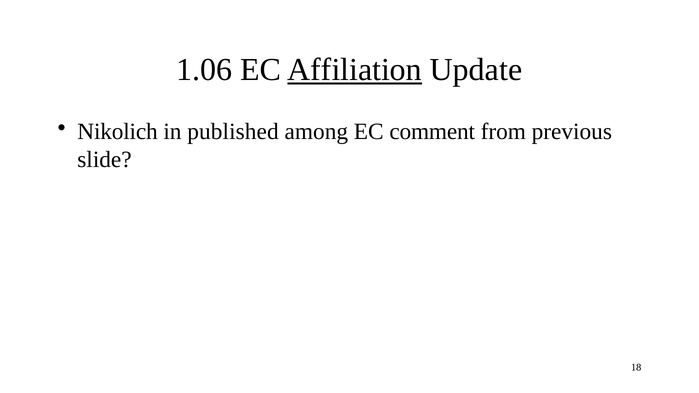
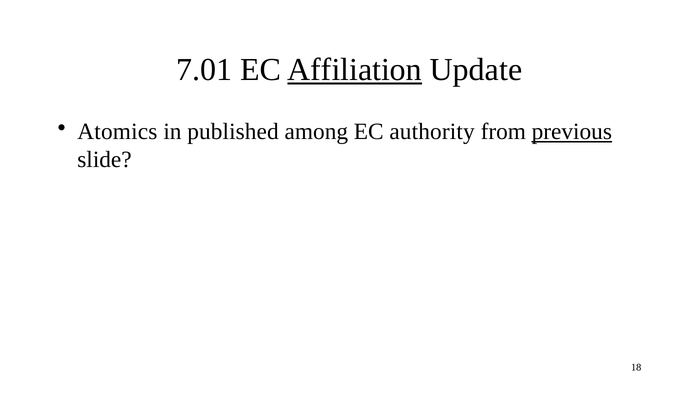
1.06: 1.06 -> 7.01 (204, 70)
Nikolich: Nikolich -> Atomics (117, 132)
comment: comment -> authority (432, 132)
previous underline: none -> present (572, 132)
